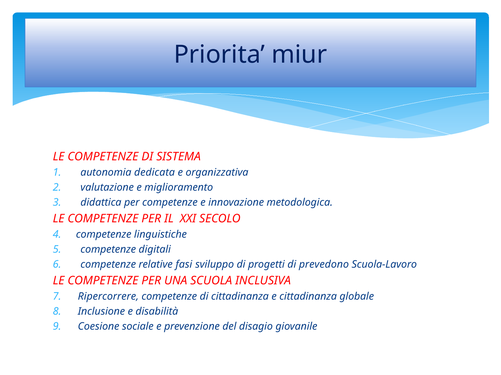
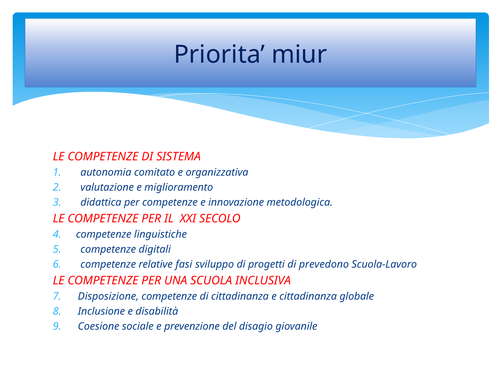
dedicata: dedicata -> comitato (155, 173)
Ripercorrere: Ripercorrere -> Disposizione (108, 297)
